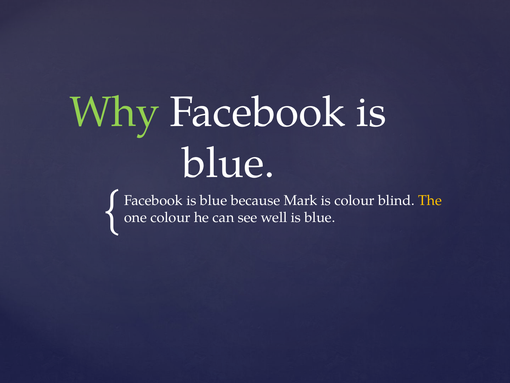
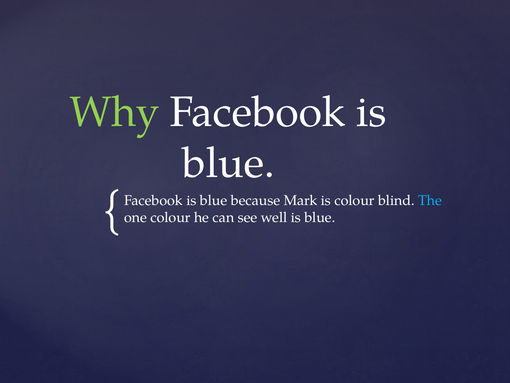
The colour: yellow -> light blue (430, 200)
